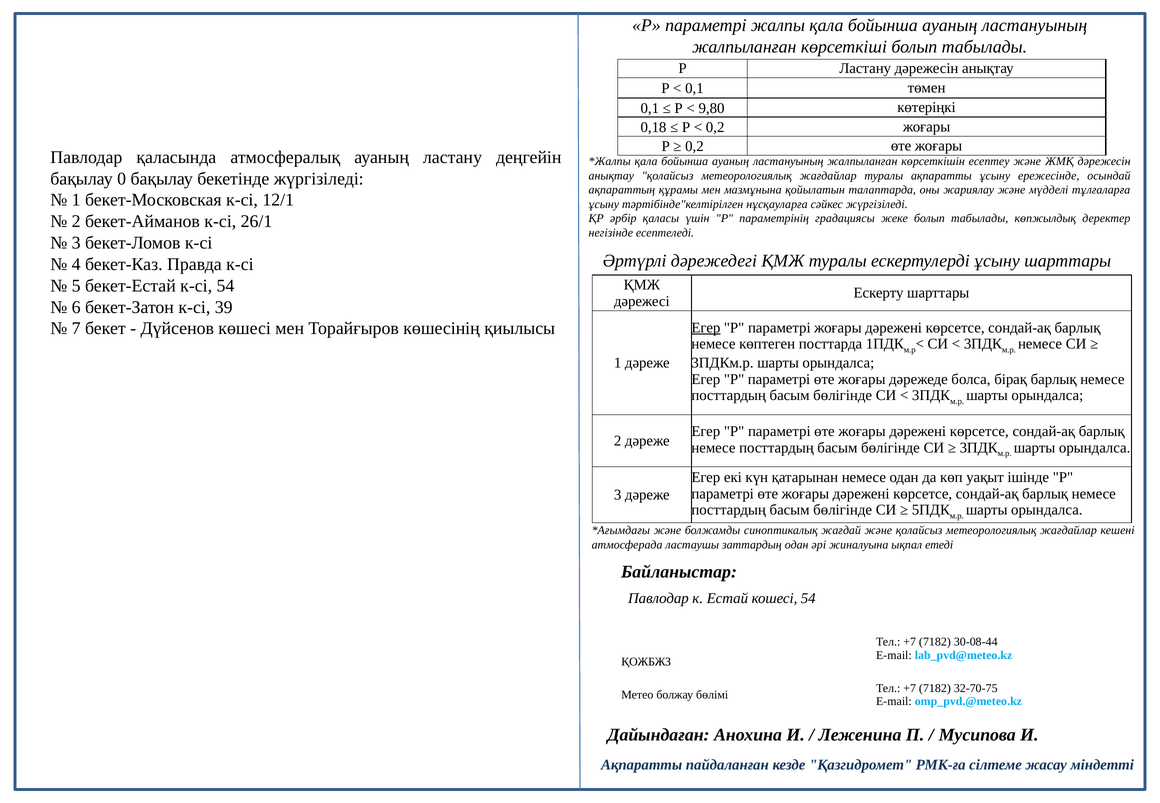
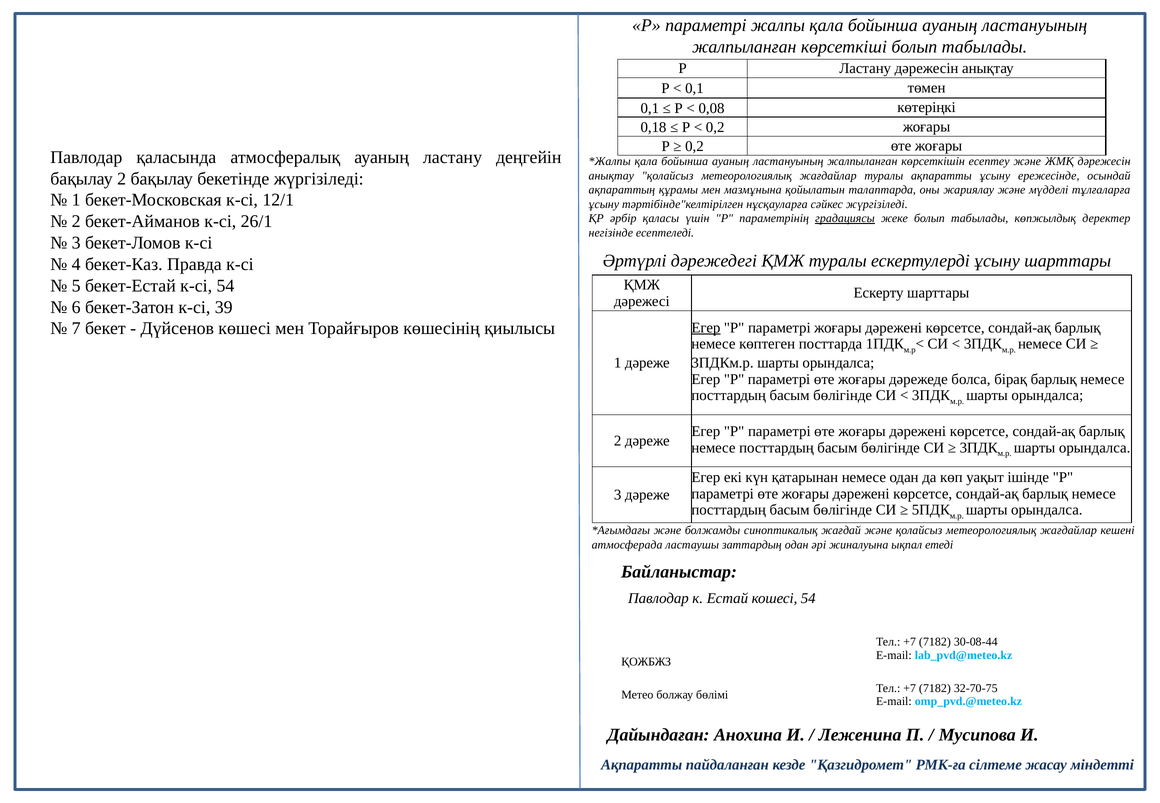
9,80: 9,80 -> 0,08 (712, 108)
бақылау 0: 0 -> 2 (122, 179)
градациясы underline: none -> present (845, 218)
